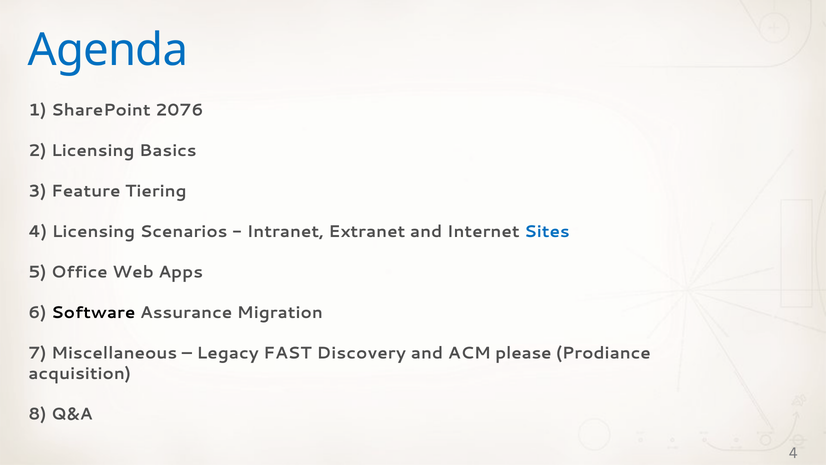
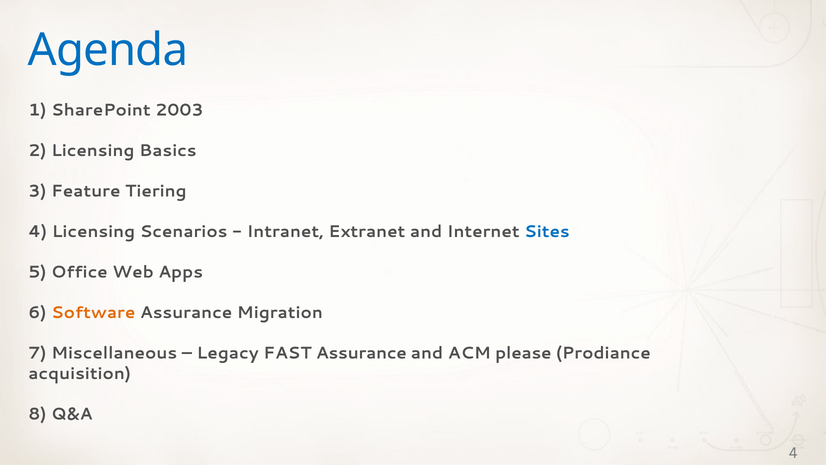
2076: 2076 -> 2003 (179, 110)
Software colour: black -> orange (93, 313)
FAST Discovery: Discovery -> Assurance (361, 353)
